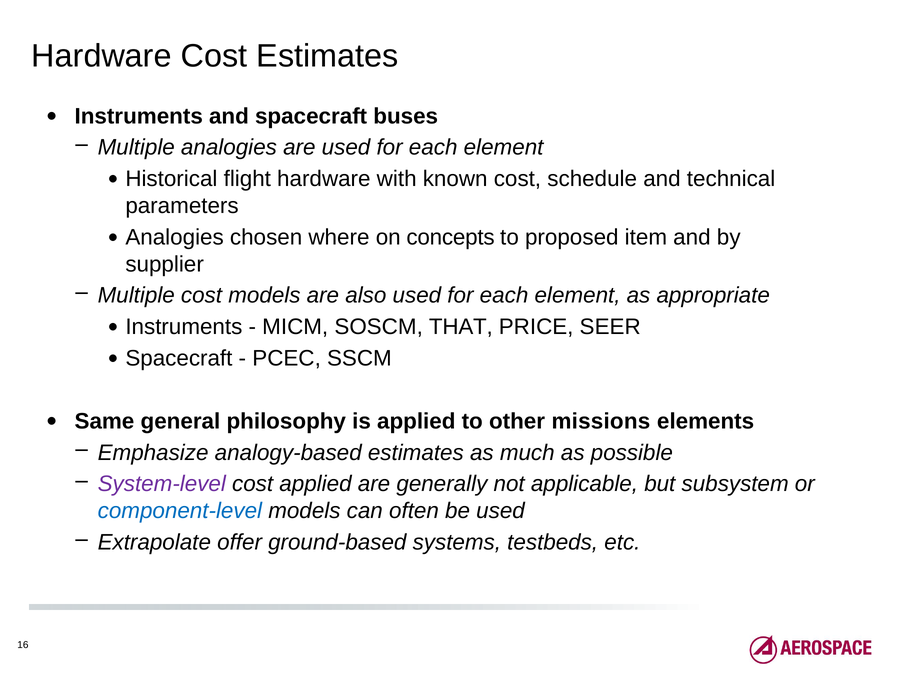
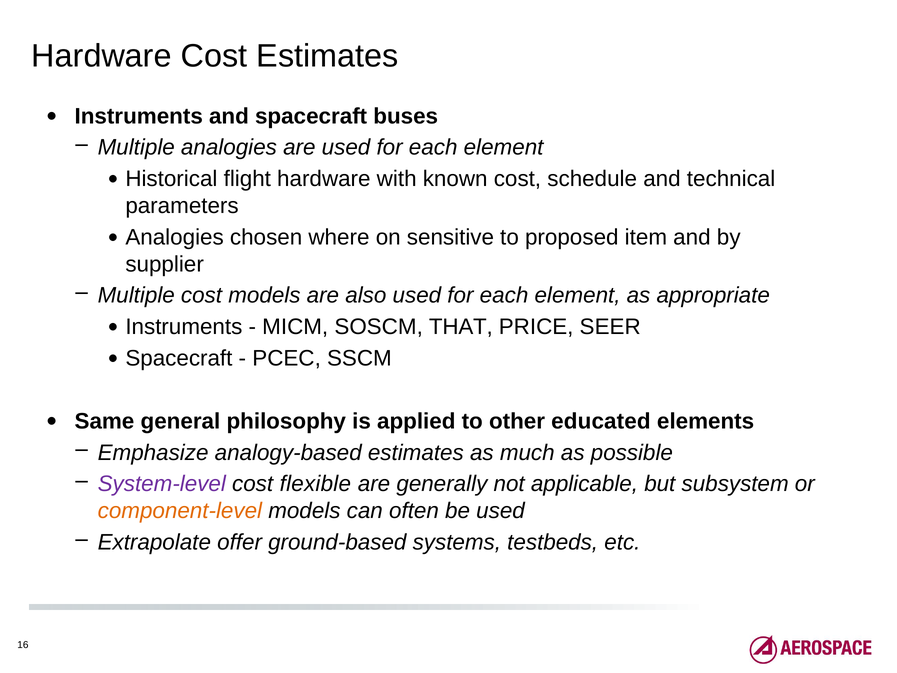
concepts: concepts -> sensitive (450, 237)
missions: missions -> educated (601, 421)
cost applied: applied -> flexible (315, 484)
component-level colour: blue -> orange (180, 511)
